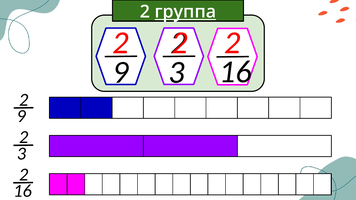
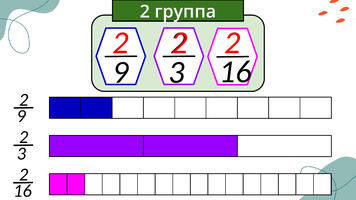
группа underline: present -> none (185, 12)
